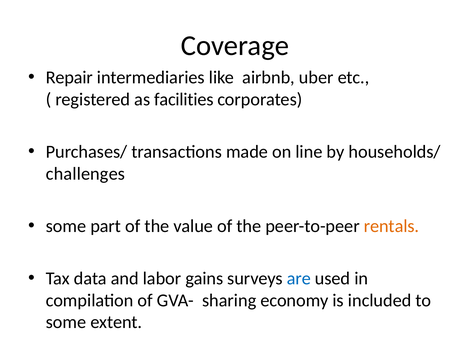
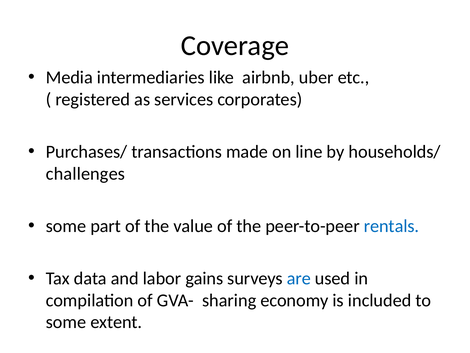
Repair: Repair -> Media (69, 77)
facilities: facilities -> services (184, 99)
rentals colour: orange -> blue (391, 226)
